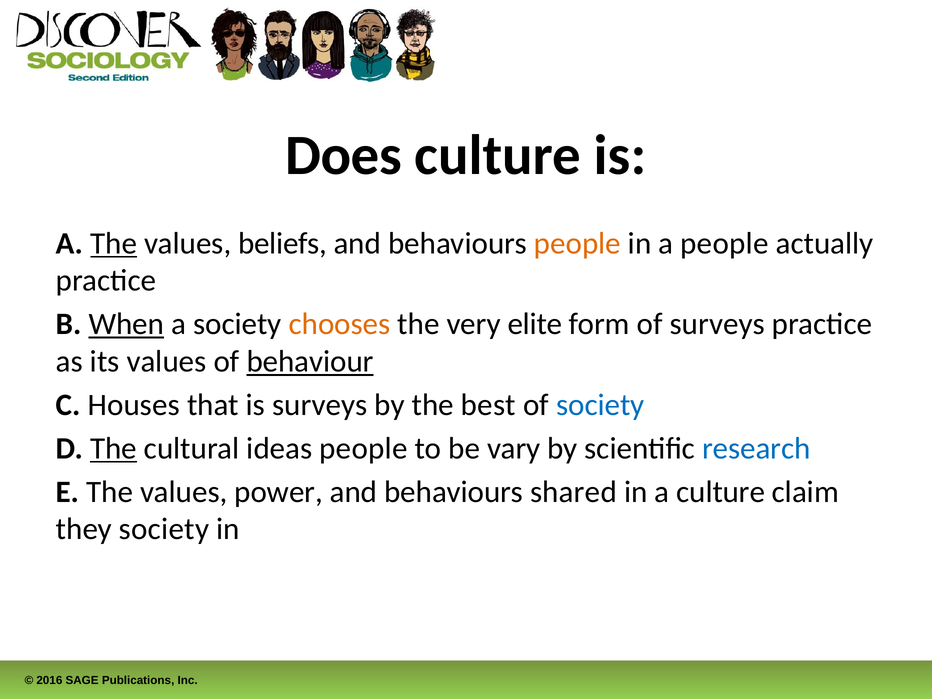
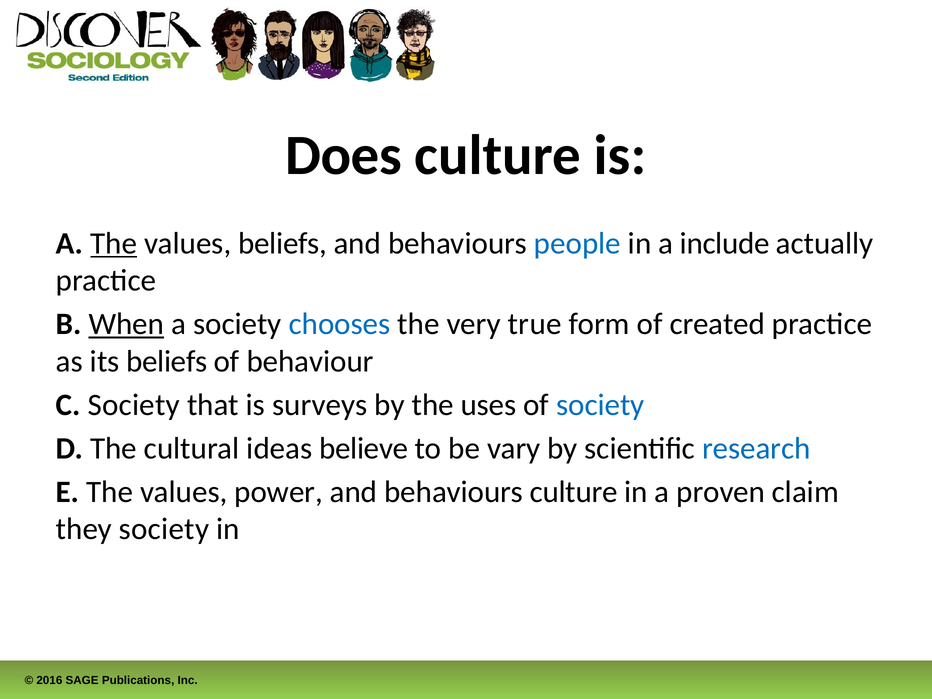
people colour: orange -> blue (577, 243)
a people: people -> include (725, 243)
chooses colour: orange -> blue (340, 324)
elite: elite -> true (535, 324)
of surveys: surveys -> created (717, 324)
its values: values -> beliefs (167, 361)
behaviour underline: present -> none (310, 361)
C Houses: Houses -> Society (134, 405)
best: best -> uses (489, 405)
The underline: present -> none (113, 448)
ideas people: people -> believe (364, 448)
behaviours shared: shared -> culture (574, 492)
a culture: culture -> proven (721, 492)
